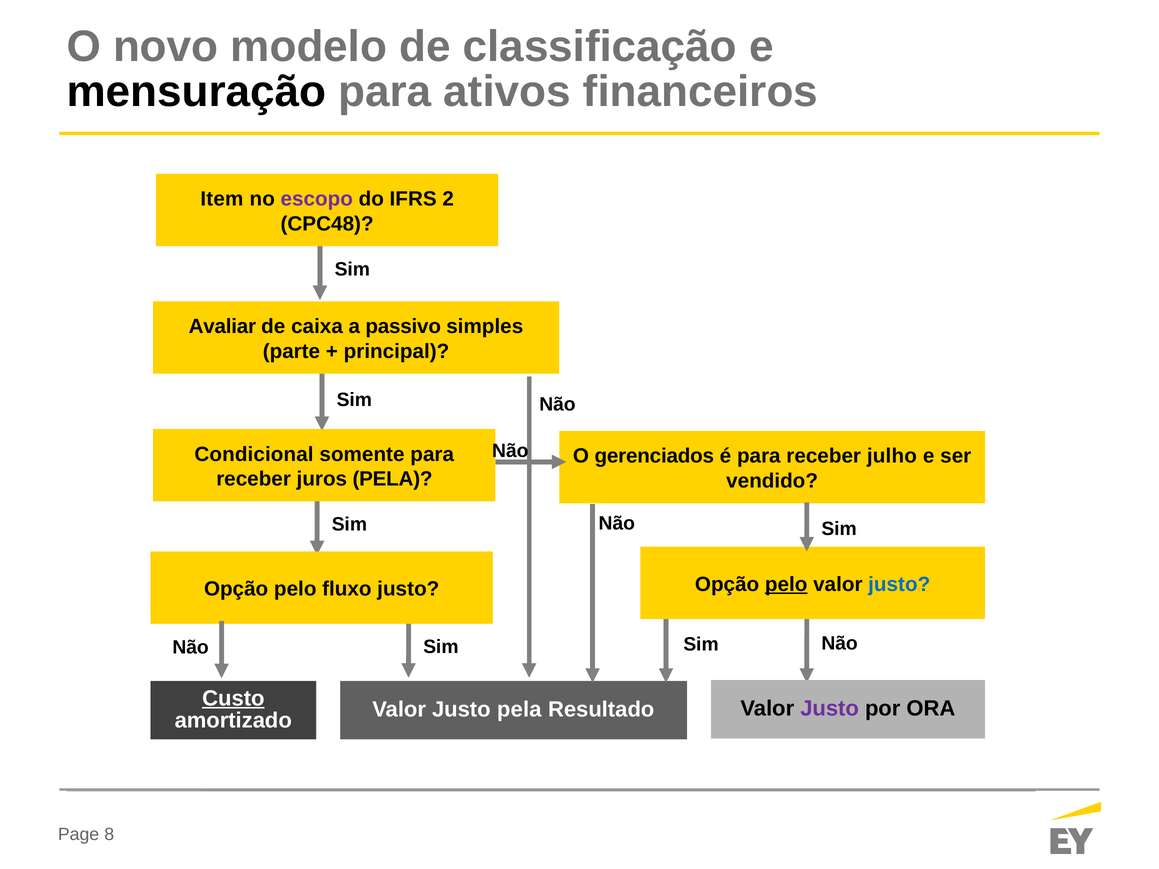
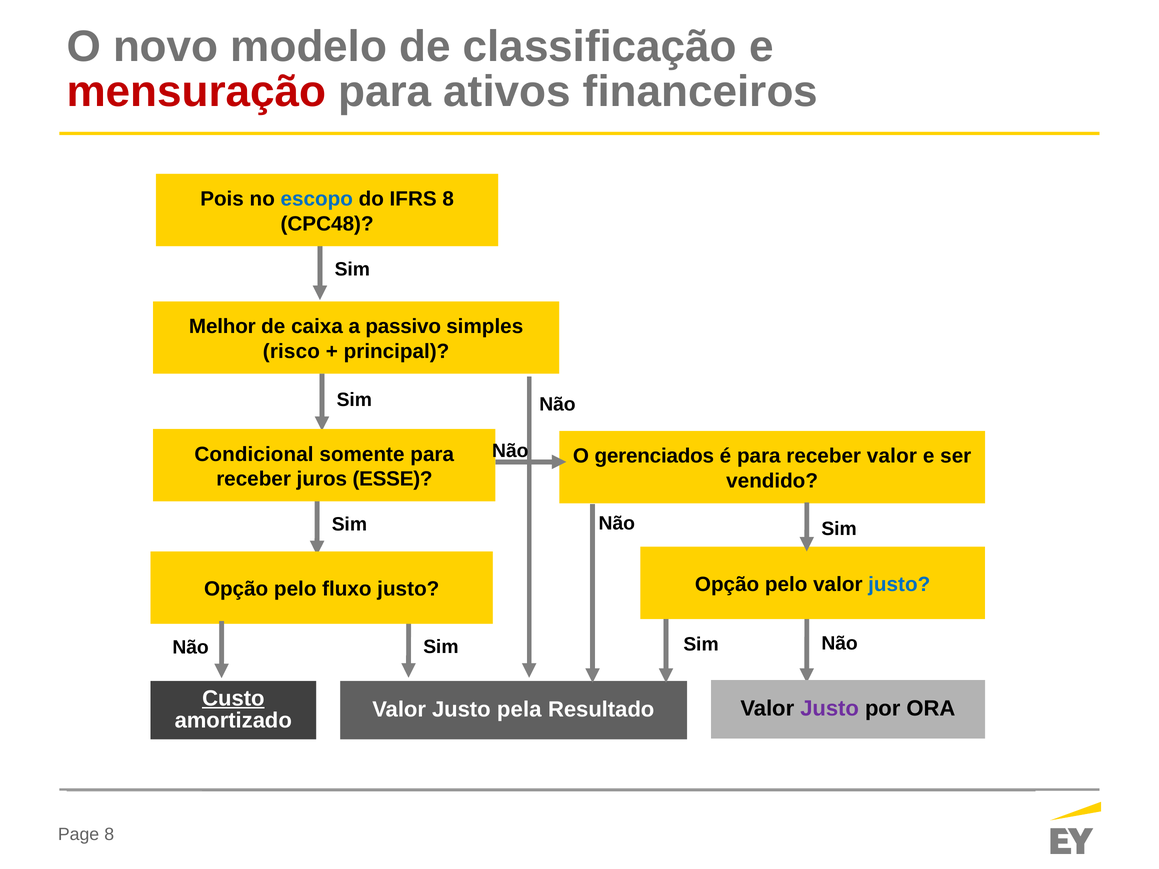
mensuração colour: black -> red (196, 92)
Item: Item -> Pois (222, 199)
escopo colour: purple -> blue (317, 199)
IFRS 2: 2 -> 8 (448, 199)
Avaliar: Avaliar -> Melhor (222, 327)
parte: parte -> risco (291, 352)
receber julho: julho -> valor (892, 456)
juros PELA: PELA -> ESSE (393, 479)
pelo underline: present -> none (786, 585)
